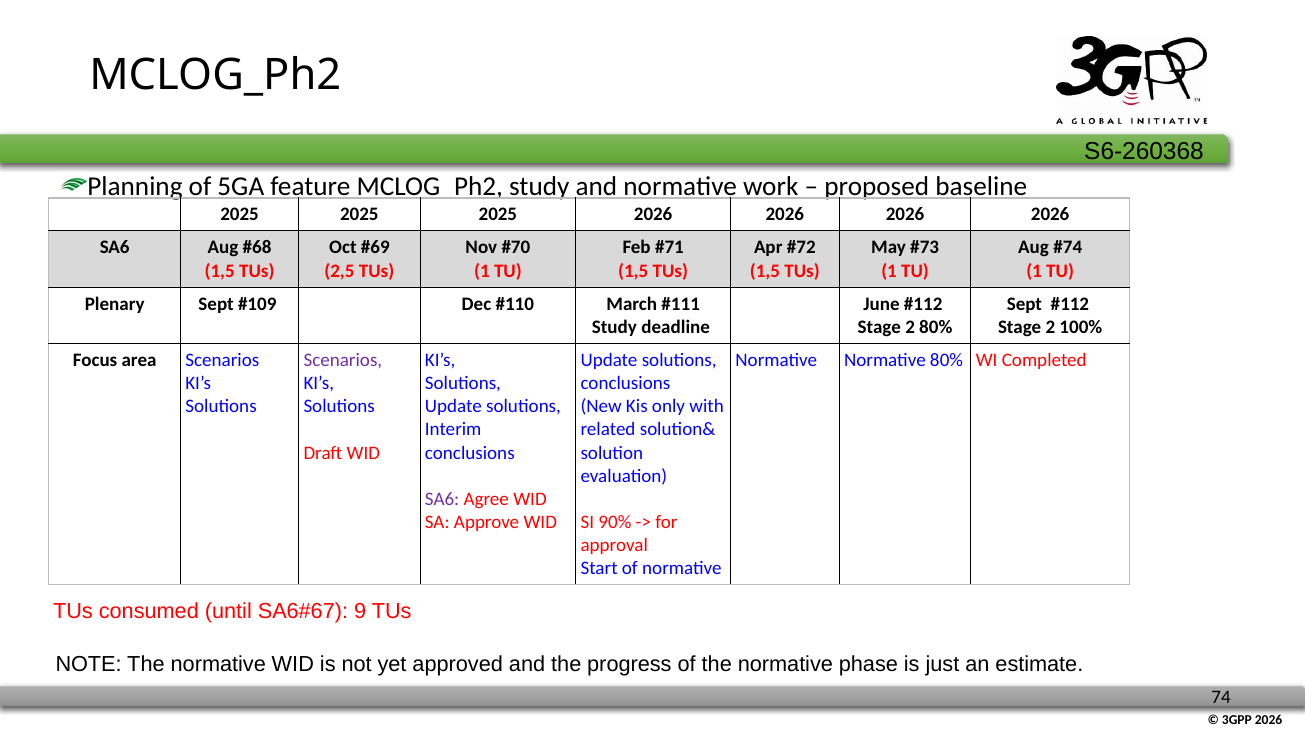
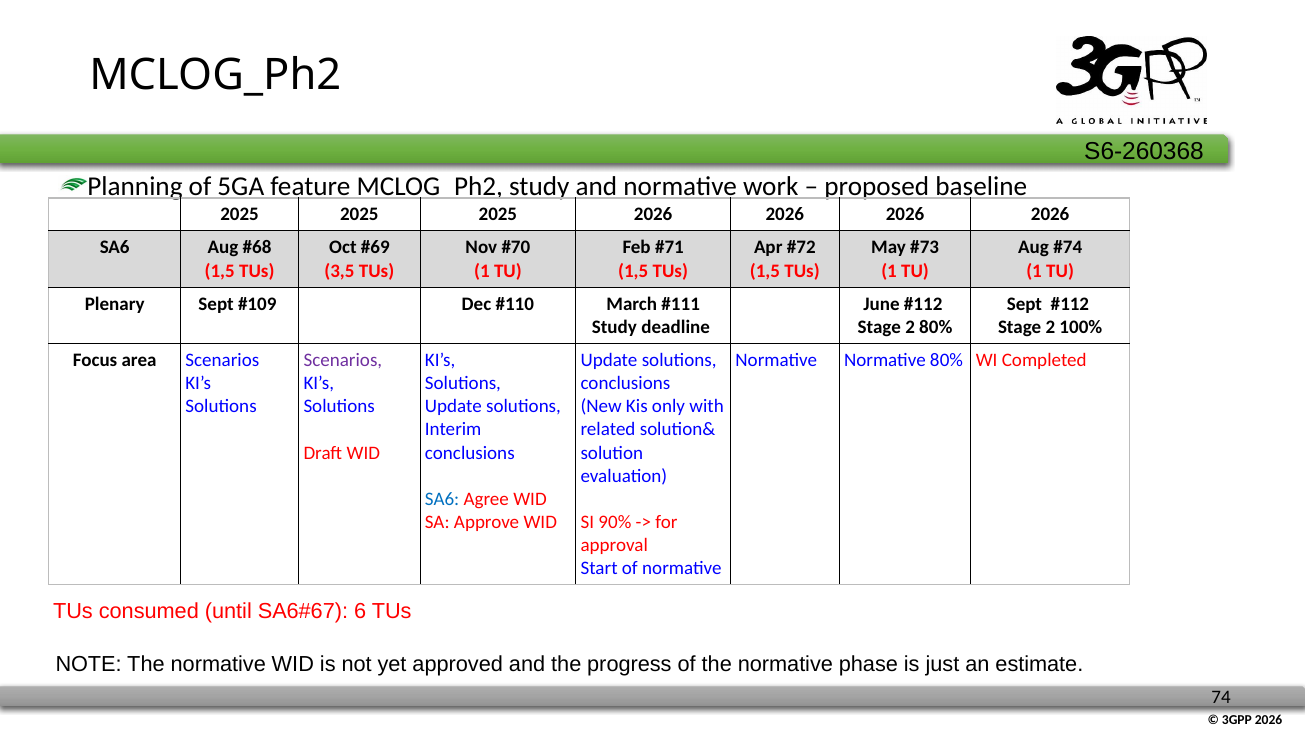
2,5: 2,5 -> 3,5 (339, 271)
SA6 colour: purple -> blue (442, 499)
9: 9 -> 6 (360, 611)
